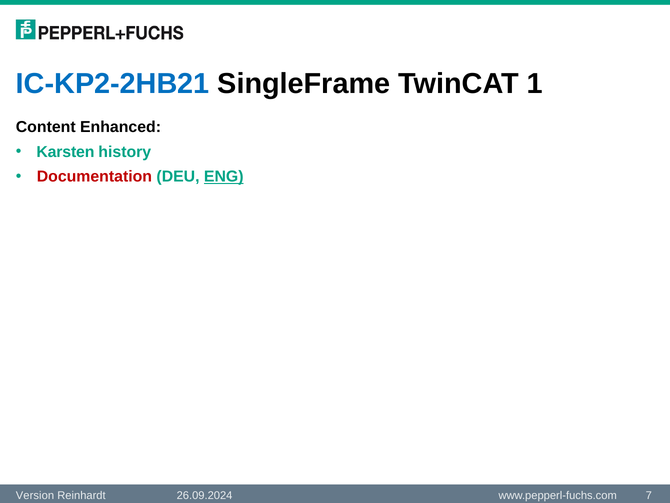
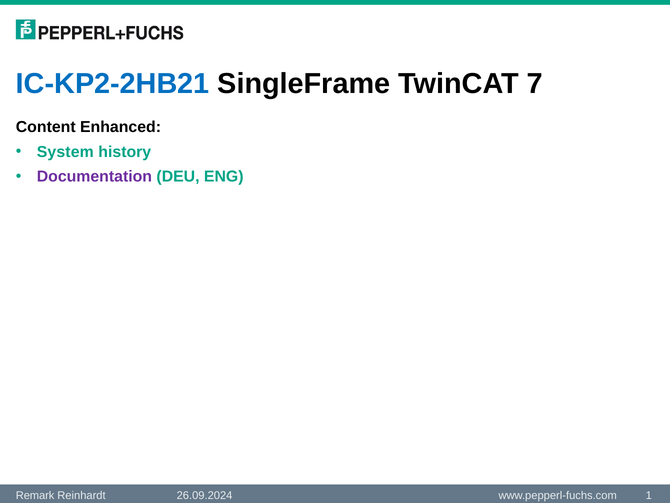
1: 1 -> 7 (535, 83)
Karsten: Karsten -> System (65, 152)
Documentation colour: red -> purple (94, 176)
ENG underline: present -> none (224, 176)
Version: Version -> Remark (35, 495)
7: 7 -> 1 (649, 495)
